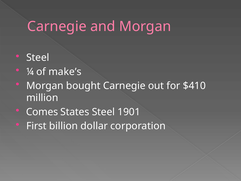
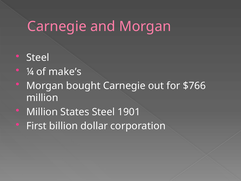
$410: $410 -> $766 (194, 86)
Comes: Comes -> Million (42, 112)
